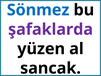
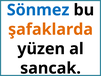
şafaklarda colour: purple -> orange (51, 29)
